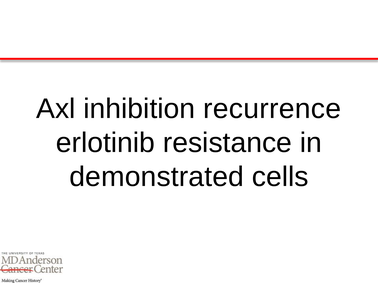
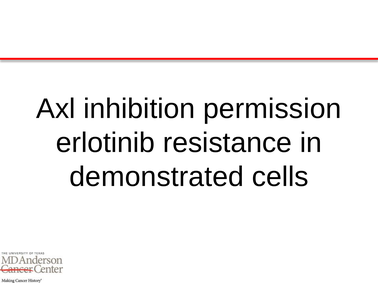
recurrence: recurrence -> permission (272, 109)
